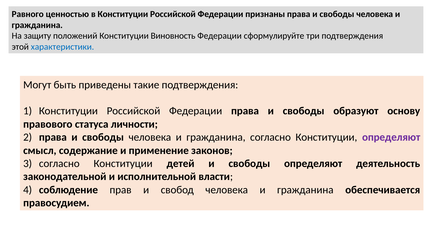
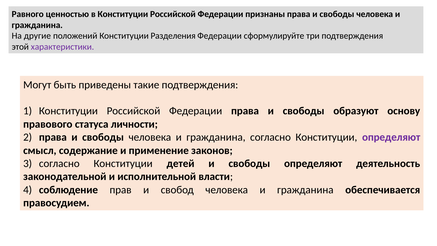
защиту: защиту -> другие (37, 36)
Виновность: Виновность -> Разделения (173, 36)
характеристики colour: blue -> purple (62, 47)
